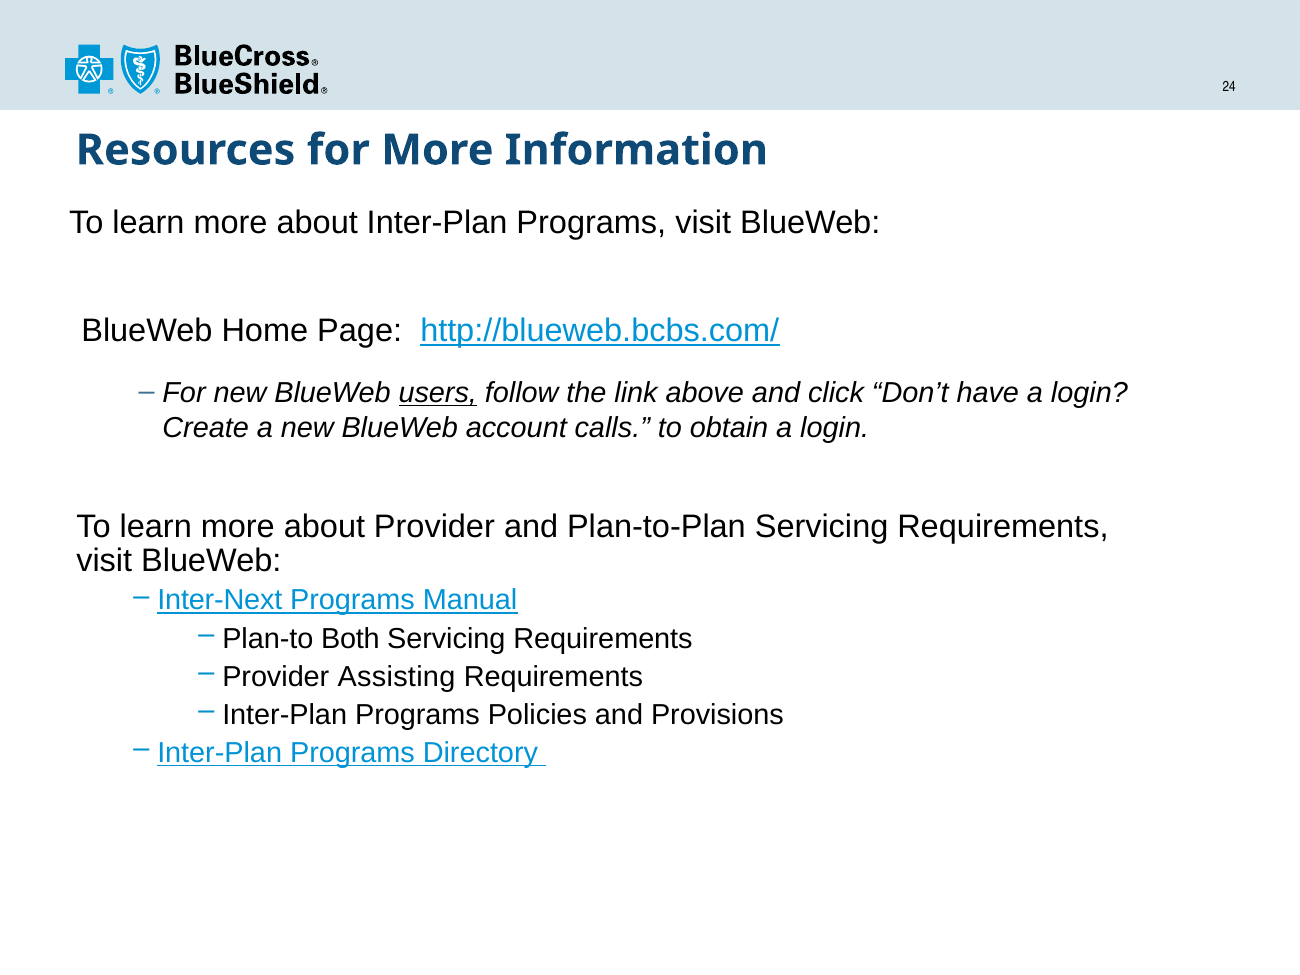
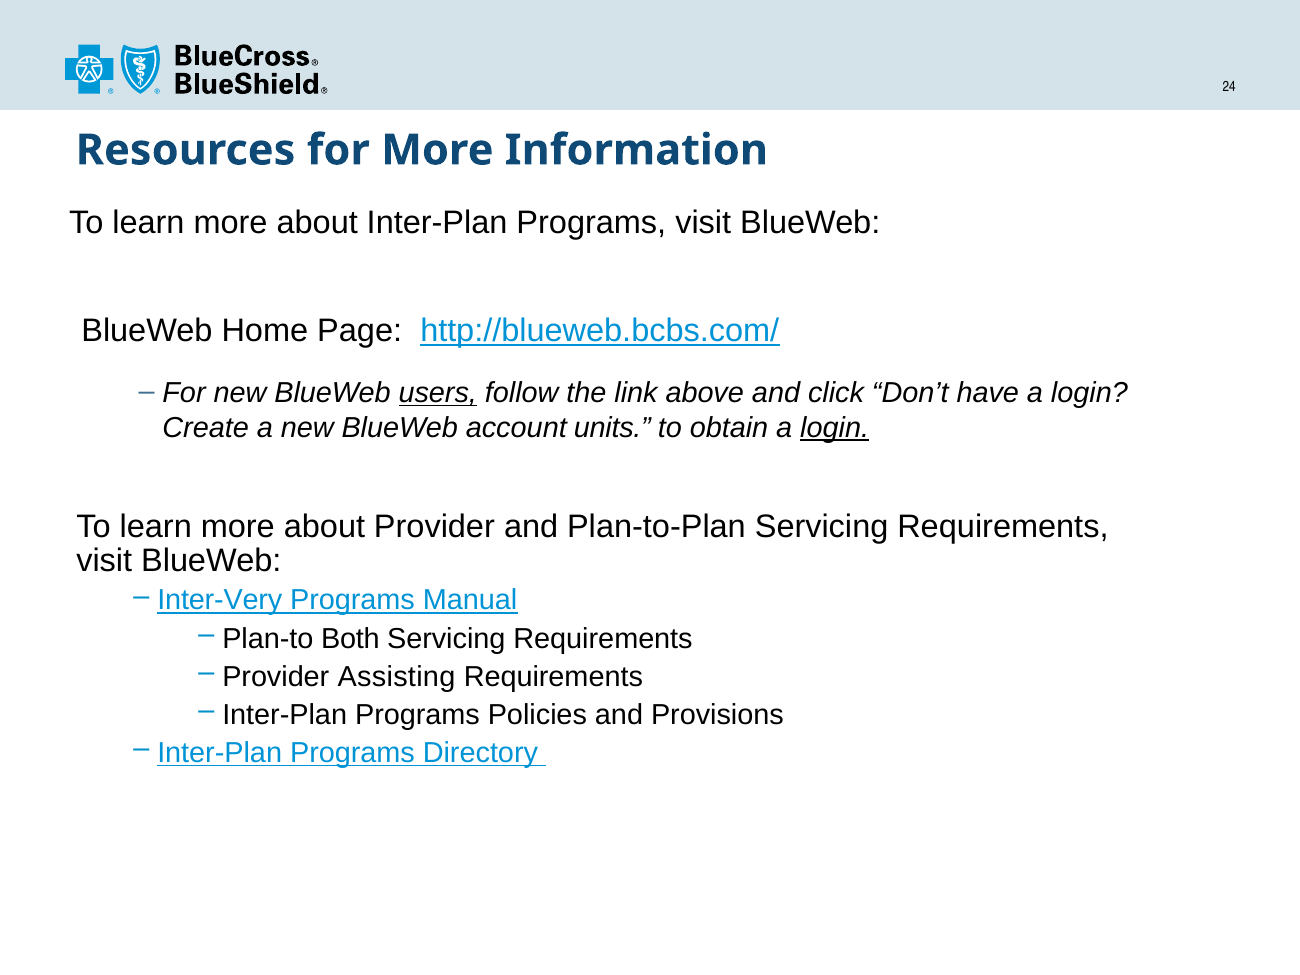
calls: calls -> units (612, 428)
login underline: none -> present (835, 428)
Inter-Next: Inter-Next -> Inter-Very (220, 600)
